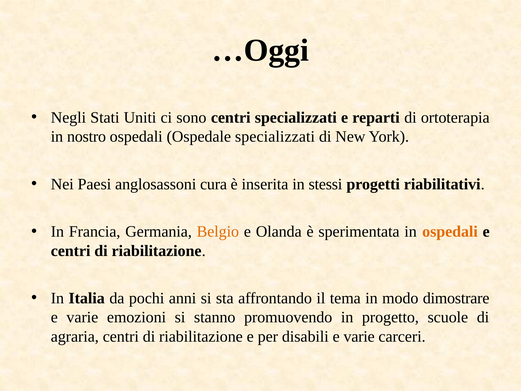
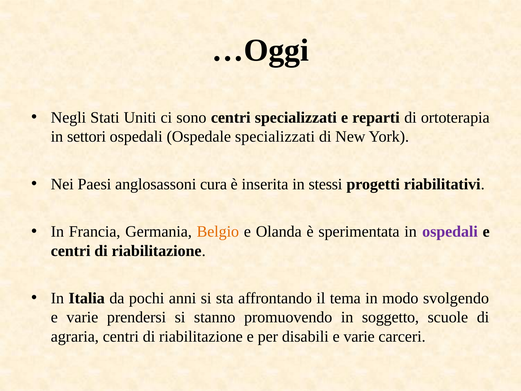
nostro: nostro -> settori (87, 137)
ospedali colour: orange -> purple (450, 232)
dimostrare: dimostrare -> svolgendo (456, 298)
emozioni: emozioni -> prendersi (137, 317)
progetto: progetto -> soggetto (390, 317)
